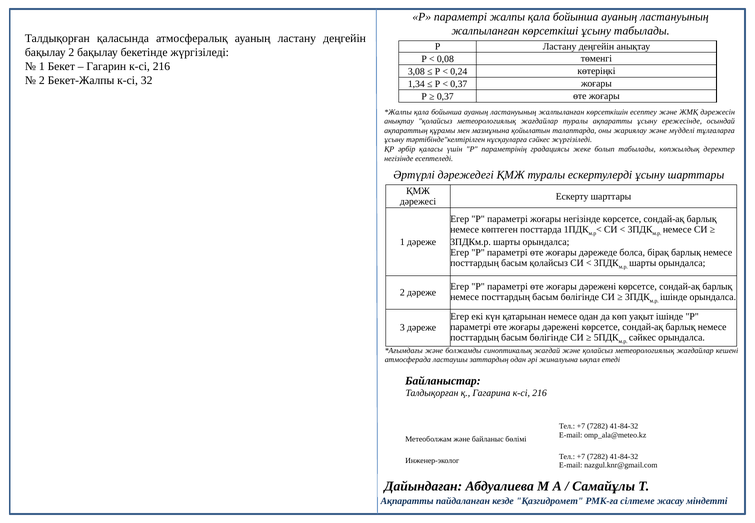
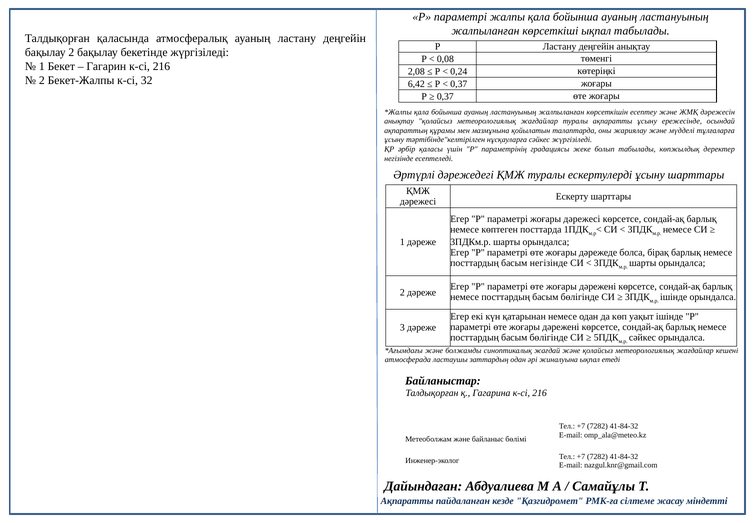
көрсеткіші ұсыну: ұсыну -> ықпал (596, 31)
3,08: 3,08 -> 2,08 (416, 72)
1,34: 1,34 -> 6,42 (416, 84)
жоғары негізінде: негізінде -> дәрежесі (582, 219)
басым қолайсыз: қолайсыз -> негізінде (549, 263)
